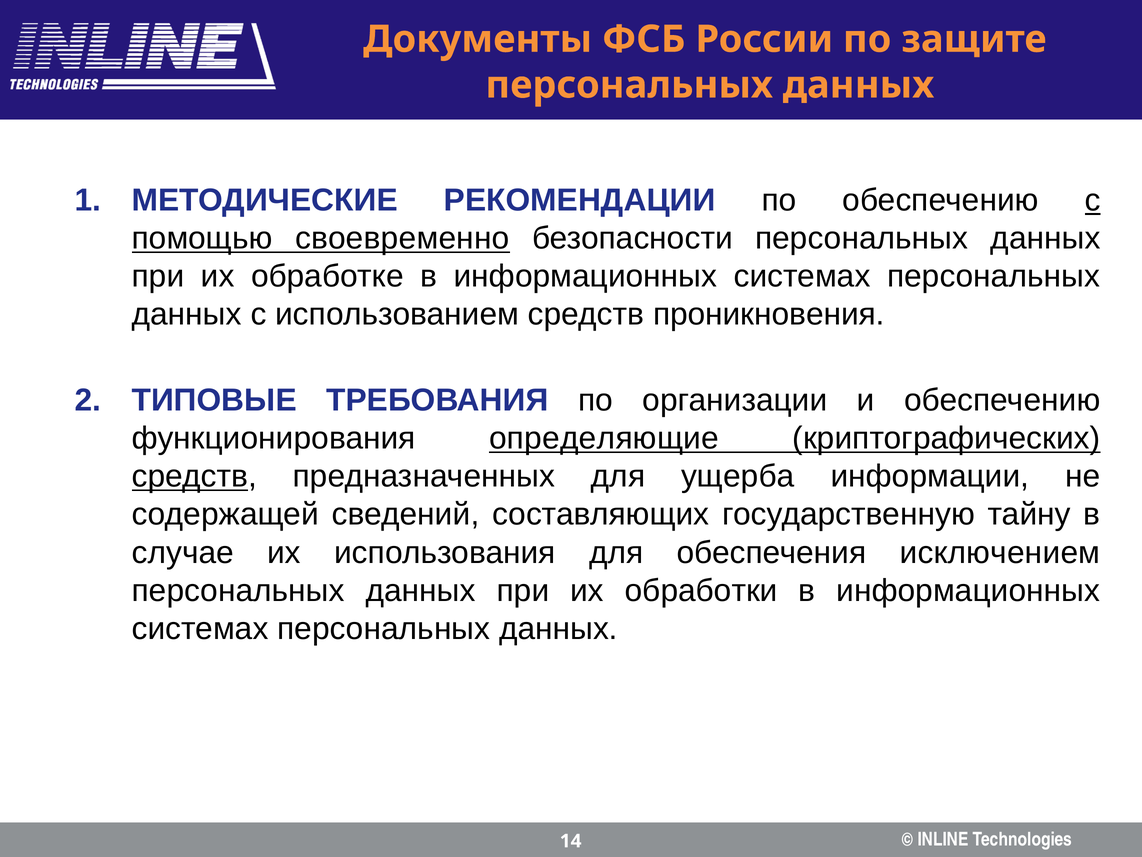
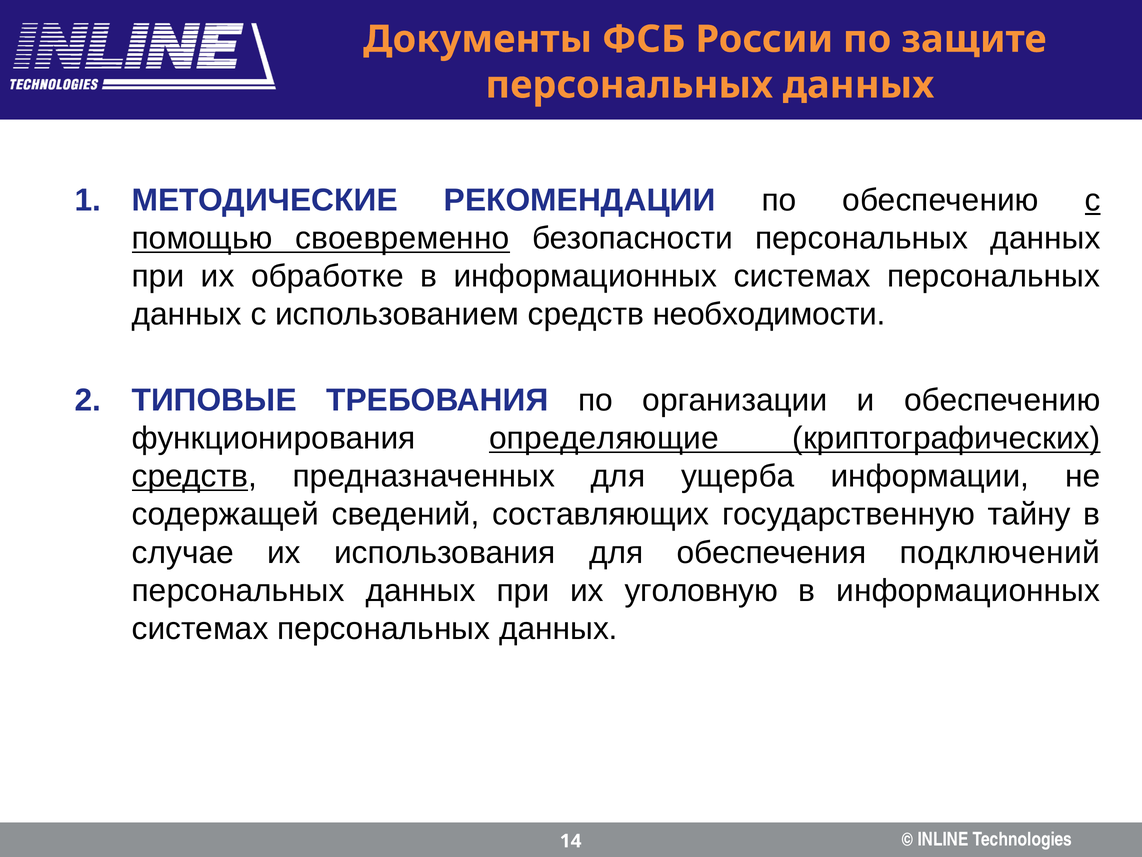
проникновения: проникновения -> необходимости (769, 314)
исключением: исключением -> подключений (1000, 552)
обработки: обработки -> уголовную (701, 590)
